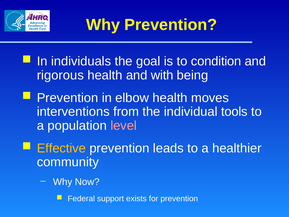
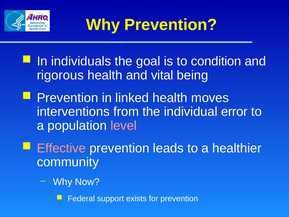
with: with -> vital (162, 75)
elbow: elbow -> linked (132, 98)
tools: tools -> error (234, 112)
Effective colour: yellow -> pink (61, 148)
